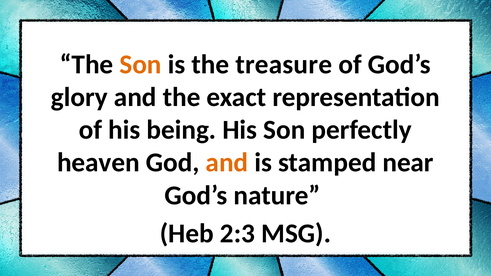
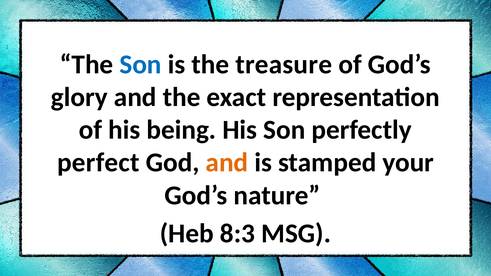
Son colour: orange -> blue (141, 65)
heaven: heaven -> perfect (98, 163)
near: near -> your (408, 163)
2:3: 2:3 -> 8:3 (238, 234)
